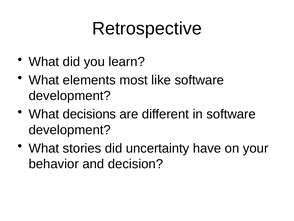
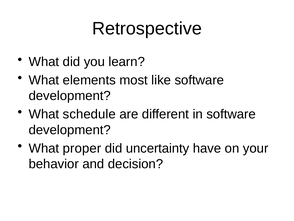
decisions: decisions -> schedule (89, 114)
stories: stories -> proper (82, 148)
